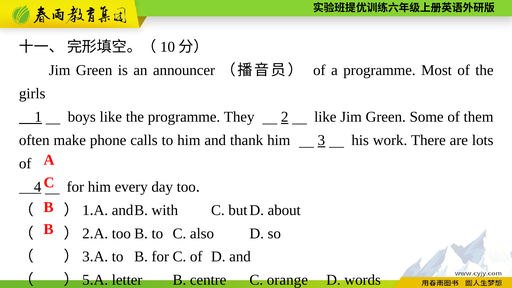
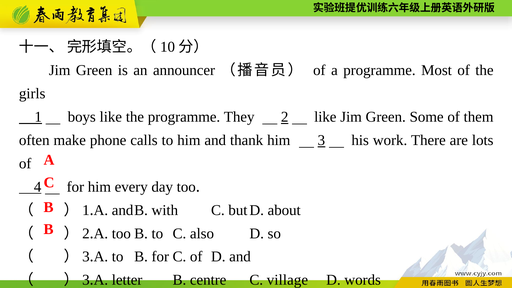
5: 5 -> 3 (86, 280)
orange: orange -> village (287, 280)
